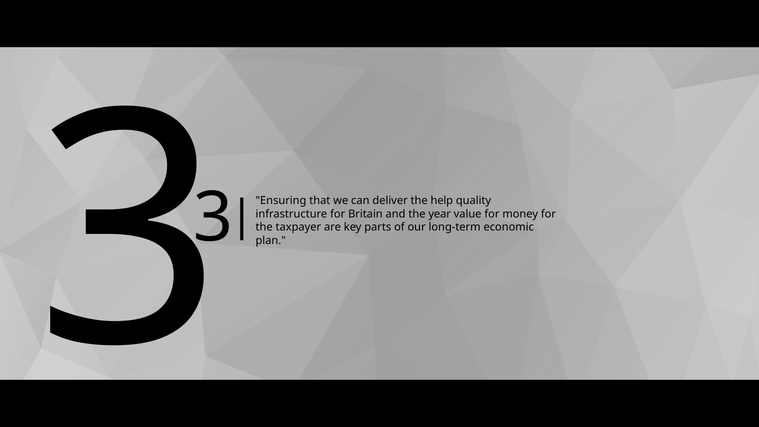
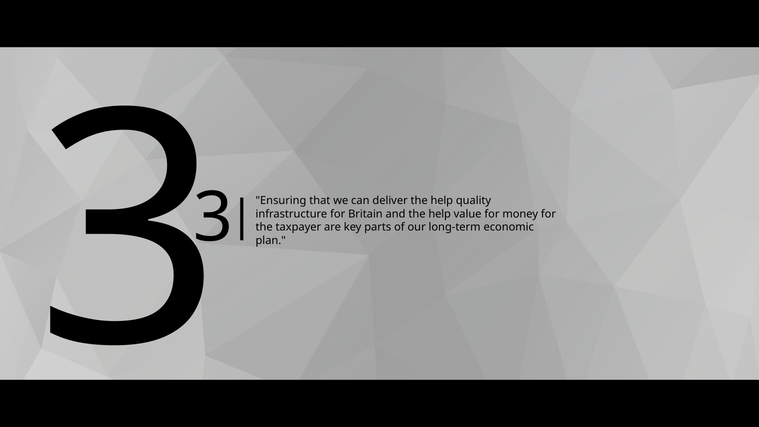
and the year: year -> help (440, 214)
